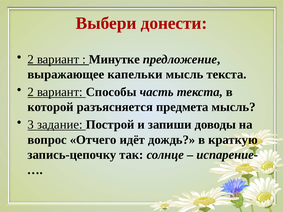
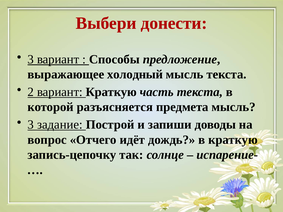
2: 2 -> 3 (31, 59)
Минутке: Минутке -> Способы (114, 59)
капельки: капельки -> холодный (135, 74)
вариант Способы: Способы -> Краткую (111, 92)
